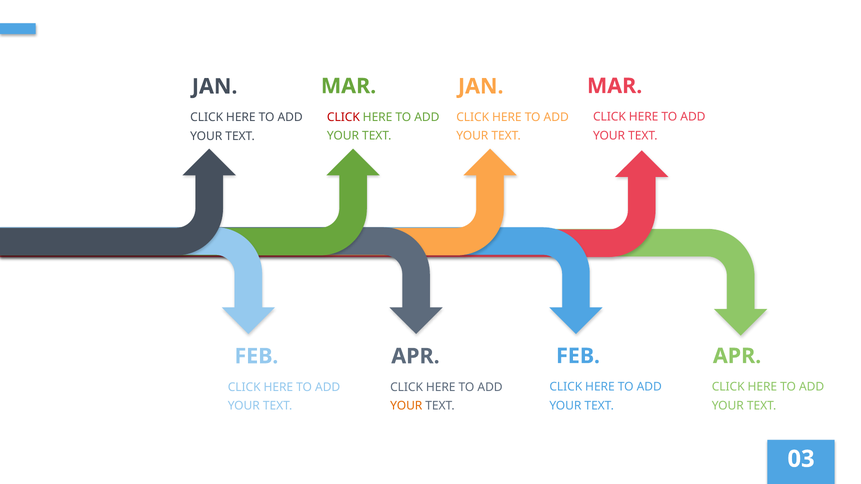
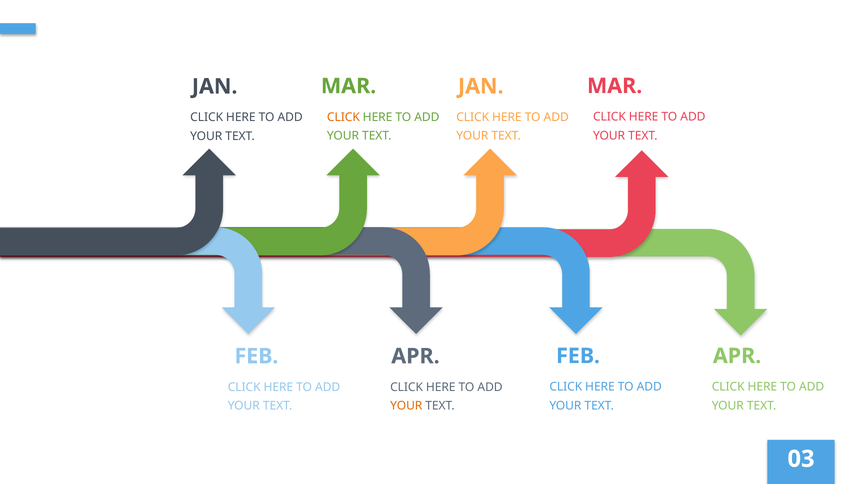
CLICK colour: red -> orange (343, 117)
